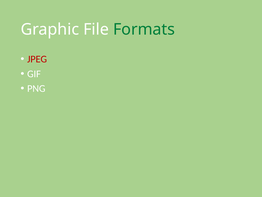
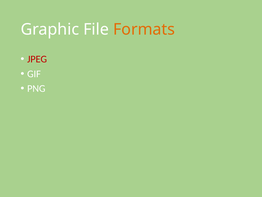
Formats colour: green -> orange (144, 29)
